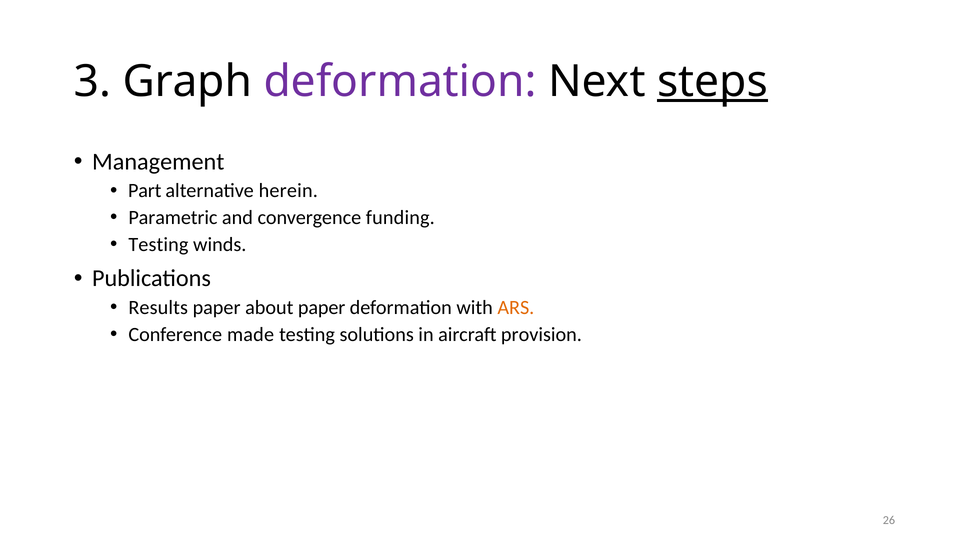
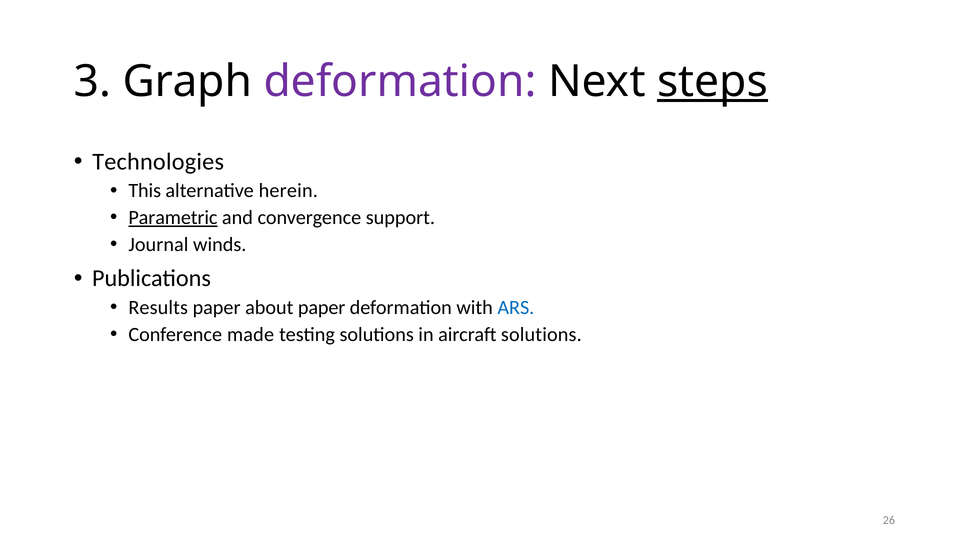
Management: Management -> Technologies (158, 162)
Part: Part -> This (145, 191)
Parametric underline: none -> present (173, 218)
funding: funding -> support (400, 218)
Testing: Testing -> Journal (158, 244)
ARS colour: orange -> blue (516, 308)
aircraft provision: provision -> solutions (541, 334)
